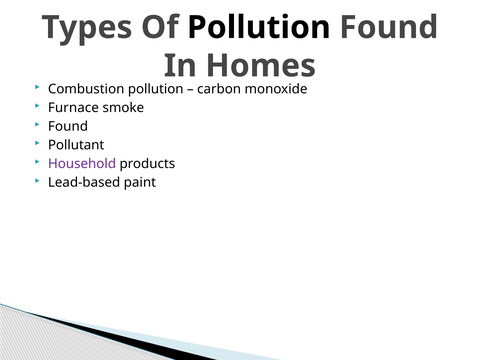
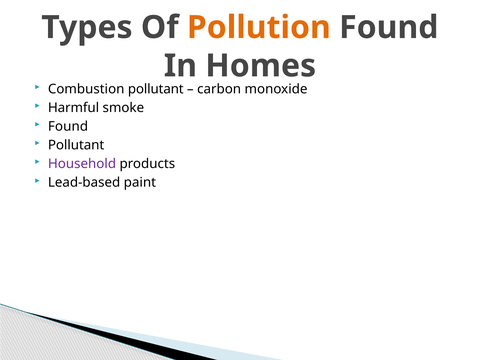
Pollution colour: black -> orange (259, 27)
Combustion pollution: pollution -> pollutant (156, 89)
Furnace: Furnace -> Harmful (74, 108)
